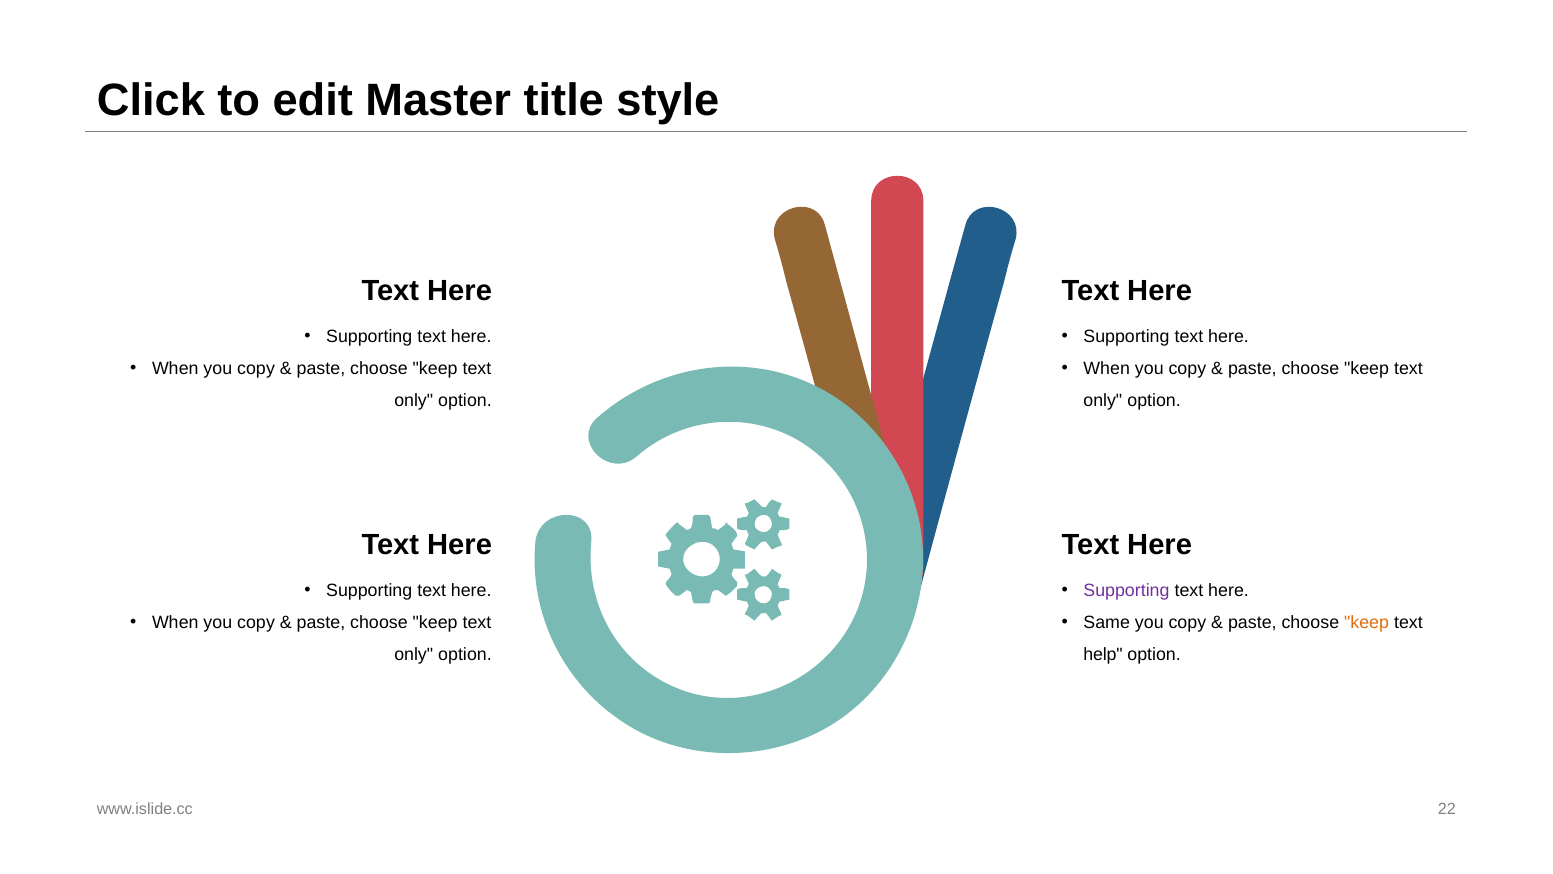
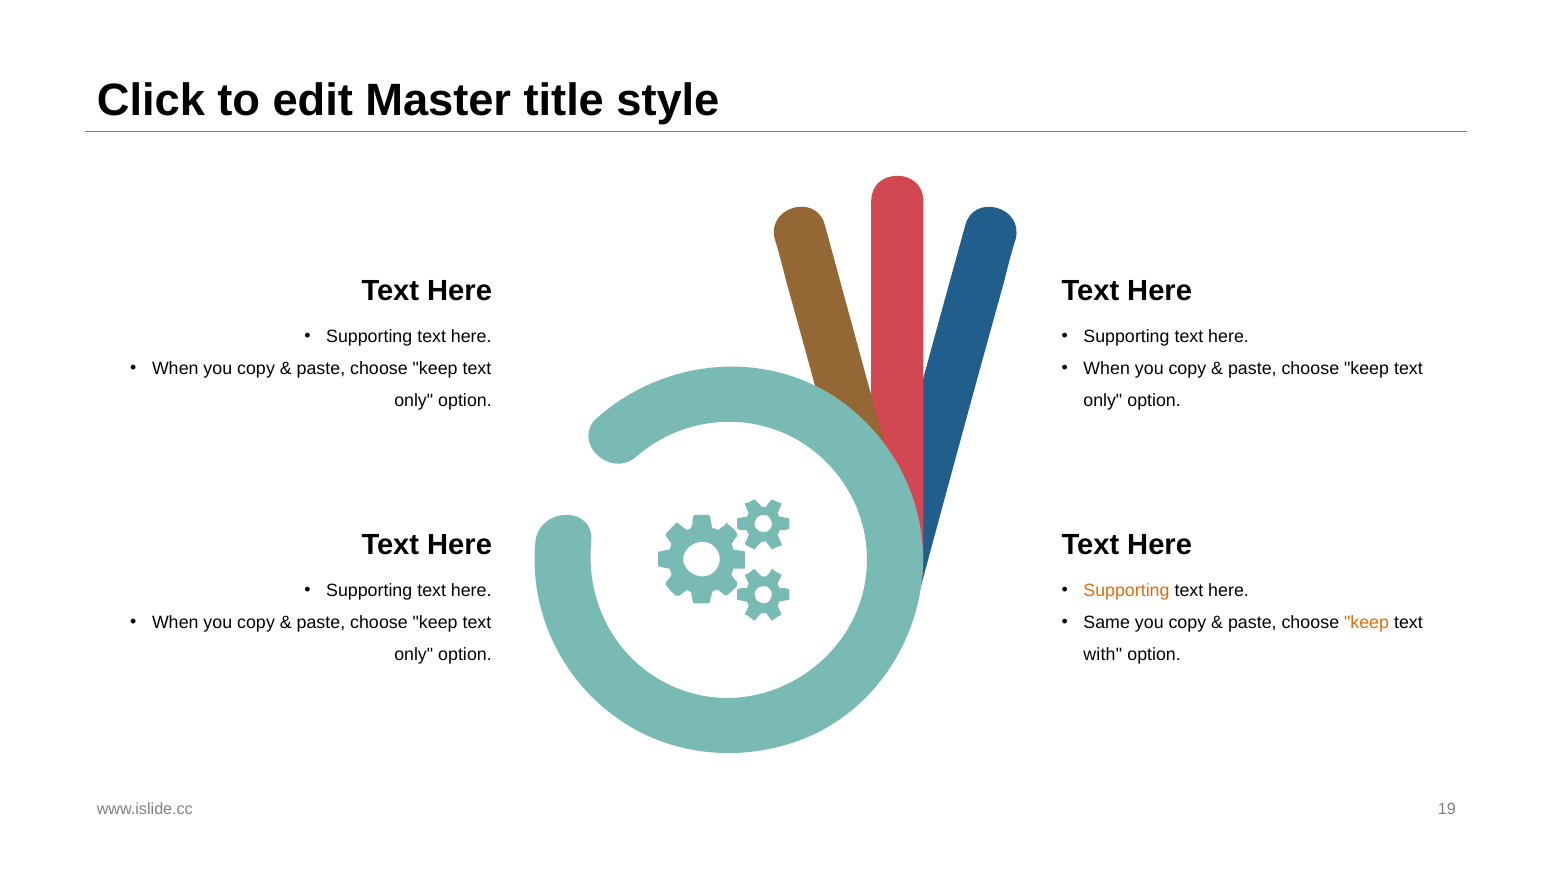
Supporting colour: purple -> orange (1126, 590)
help: help -> with (1103, 654)
22: 22 -> 19 (1447, 809)
